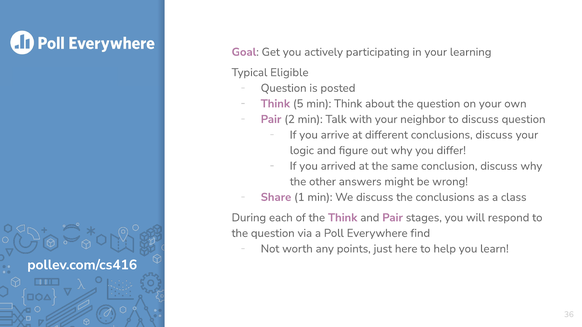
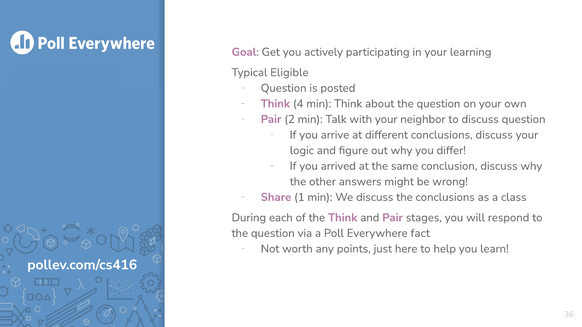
5: 5 -> 4 (298, 104)
find: find -> fact (420, 233)
